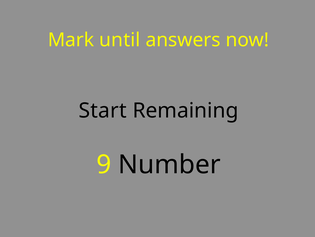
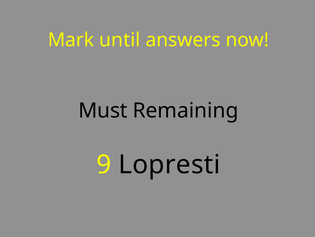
Start: Start -> Must (103, 110)
Number: Number -> Lopresti (169, 164)
